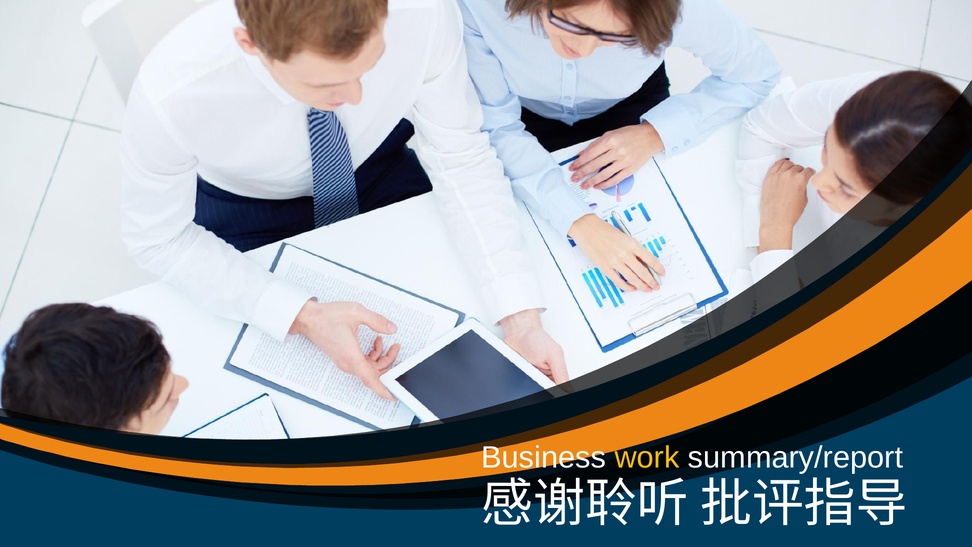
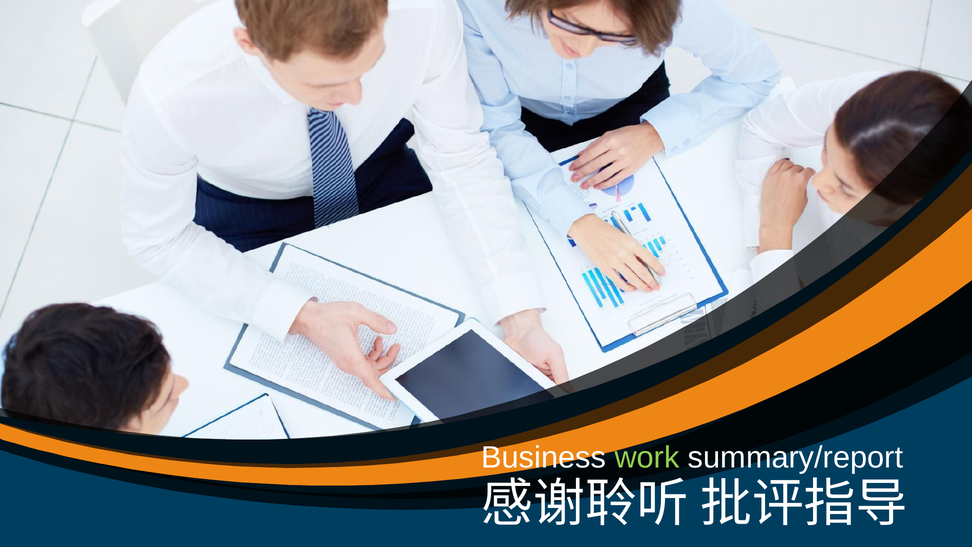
work colour: yellow -> light green (647, 457)
